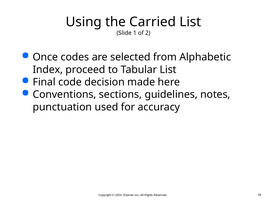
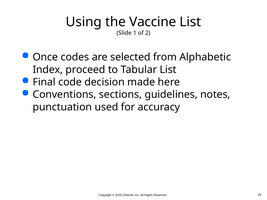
Carried: Carried -> Vaccine (153, 22)
